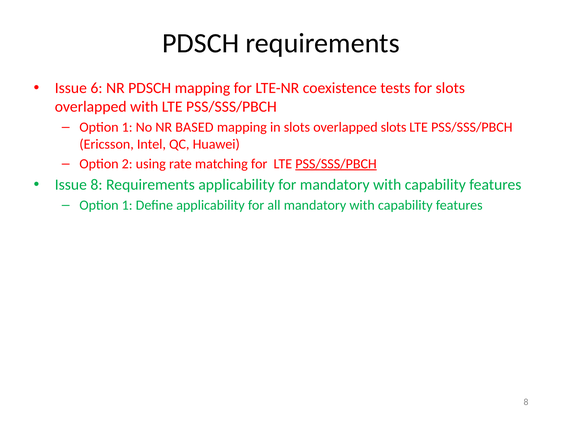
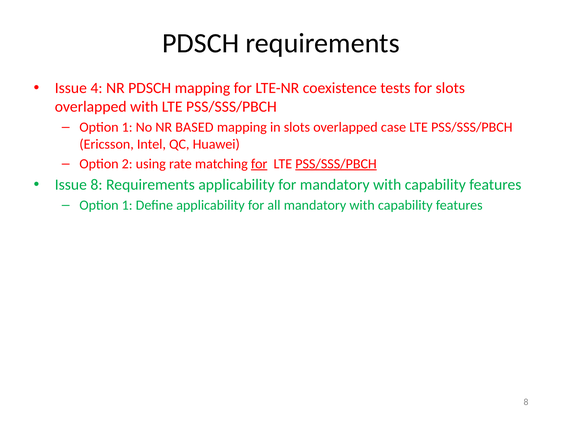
6: 6 -> 4 (97, 88)
overlapped slots: slots -> case (393, 127)
for underline: none -> present (259, 164)
